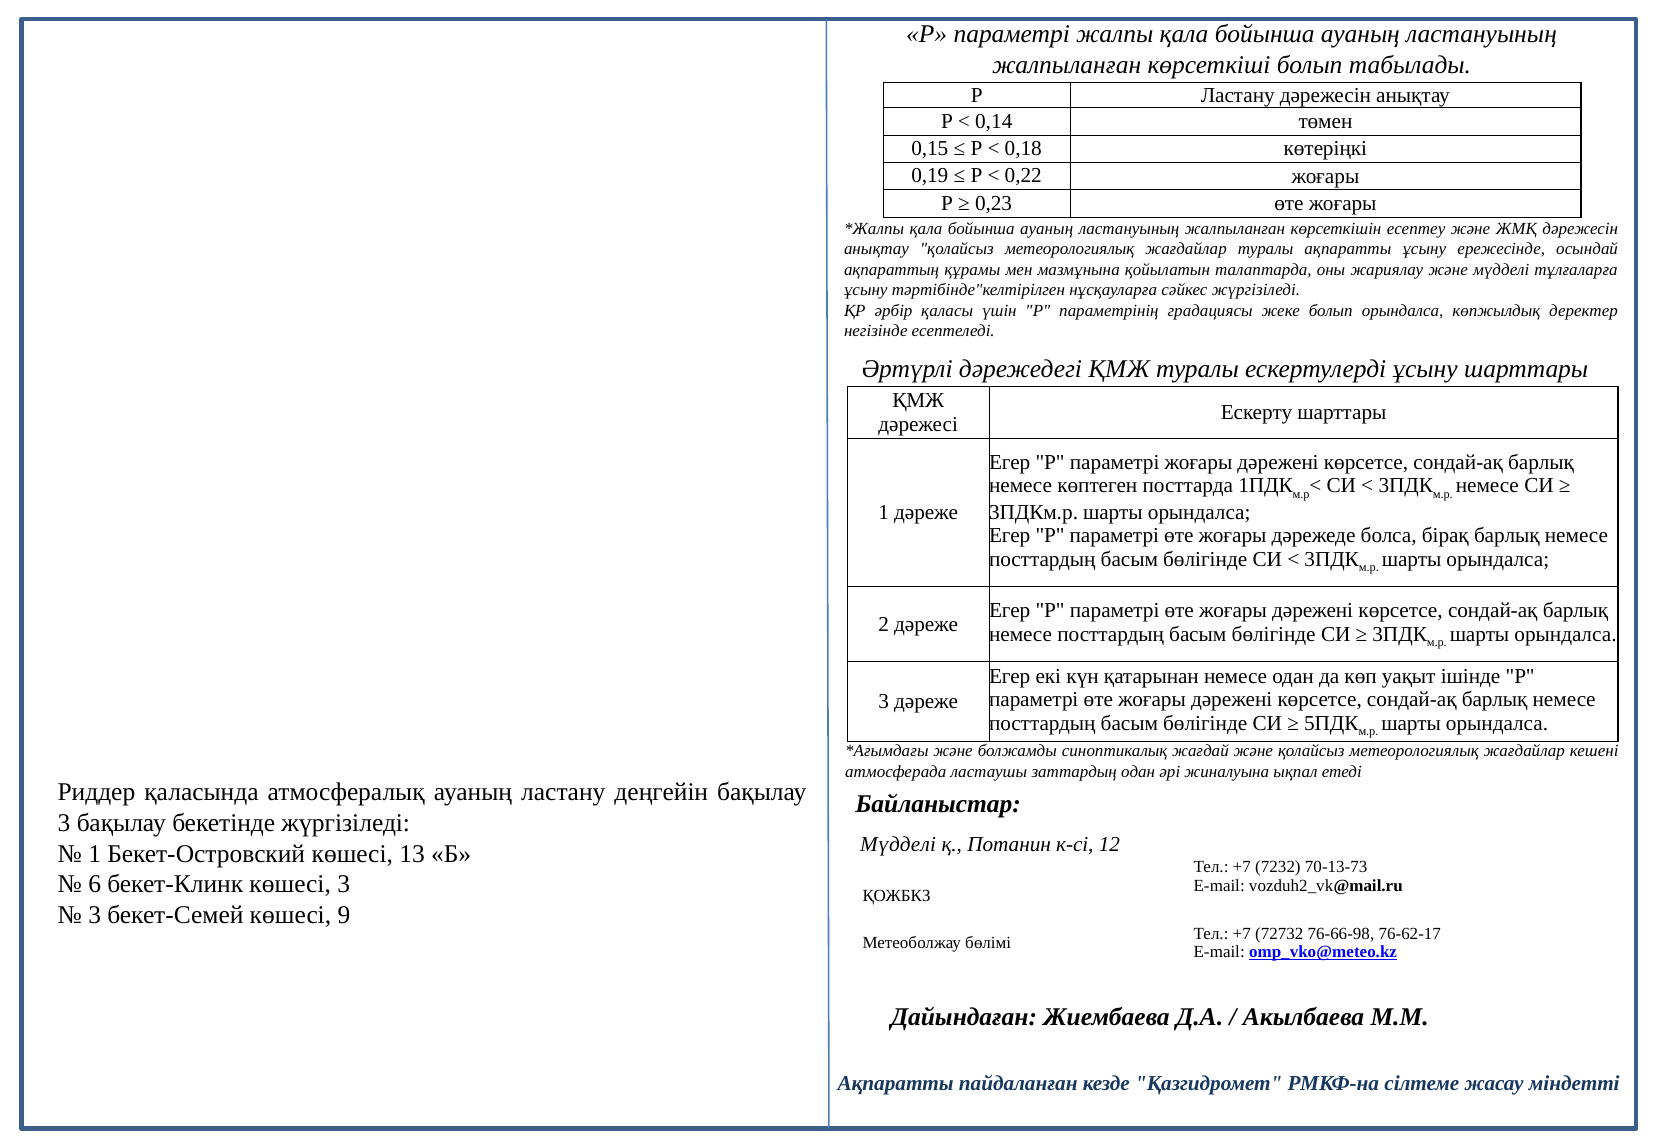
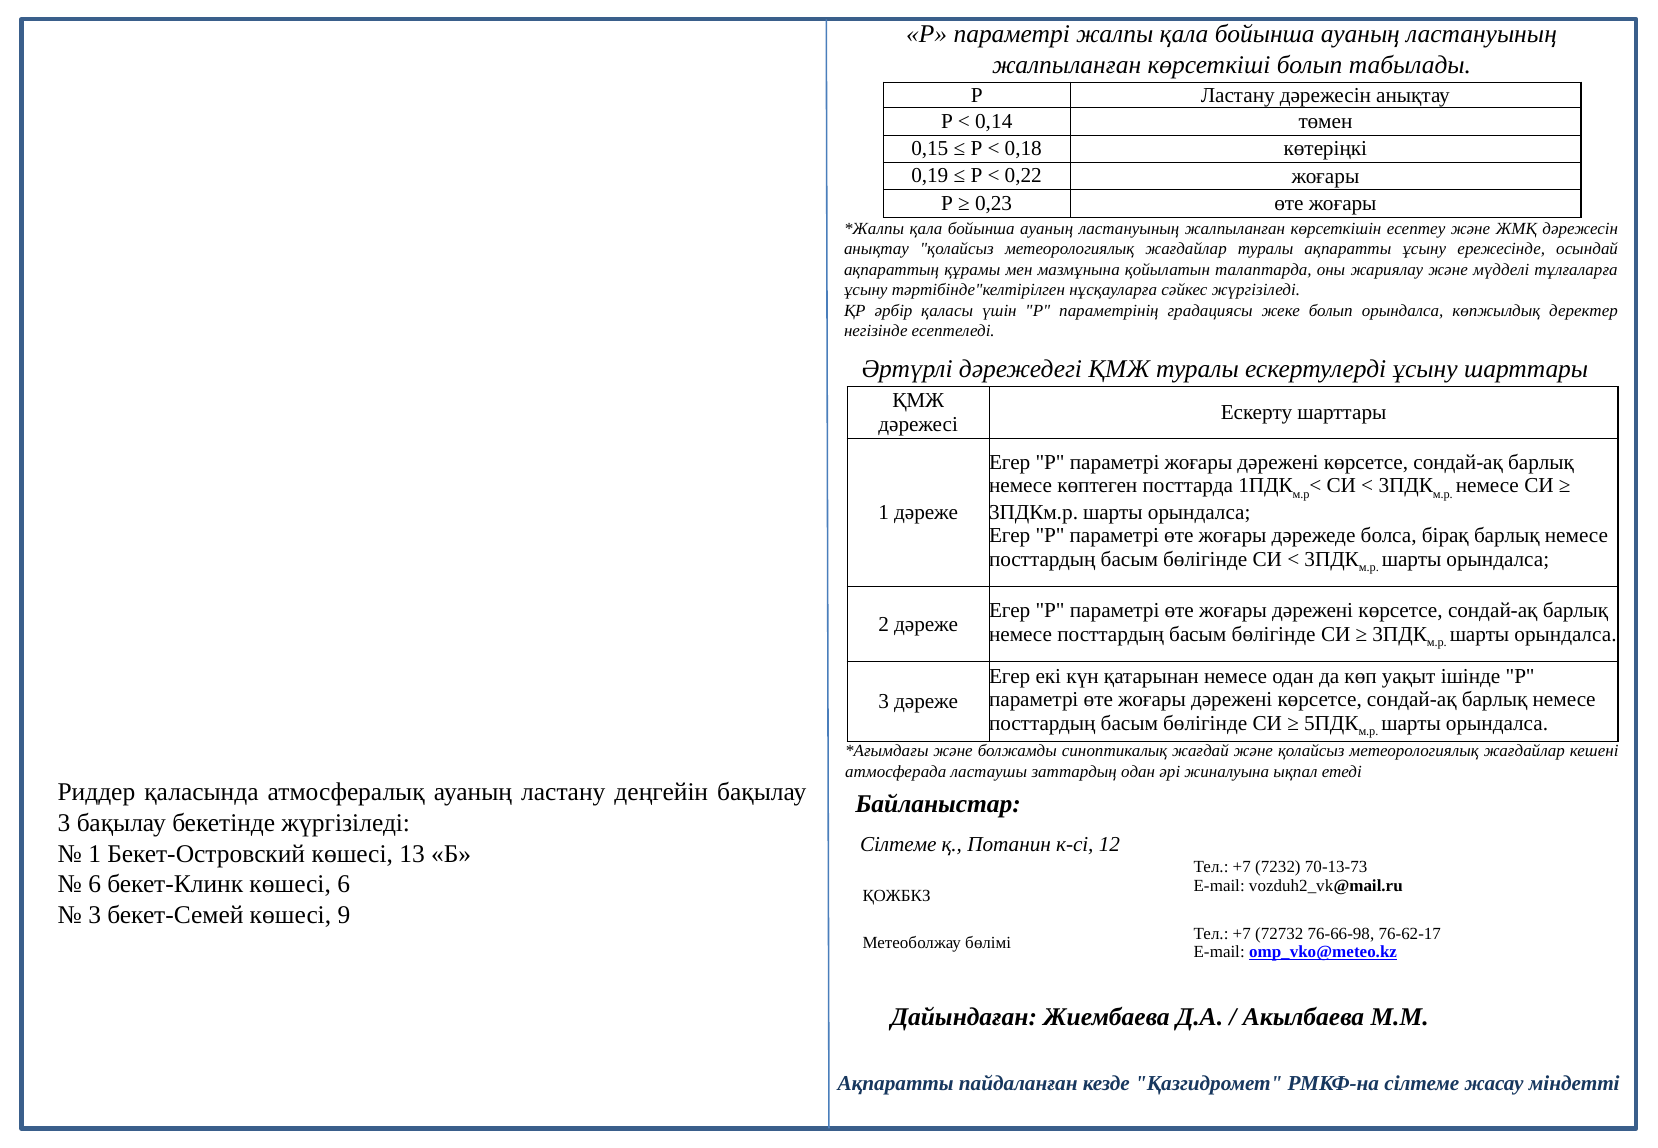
Мүдделі: Мүдделі -> Сілтеме (898, 845)
көшесі 3: 3 -> 6 (344, 884)
